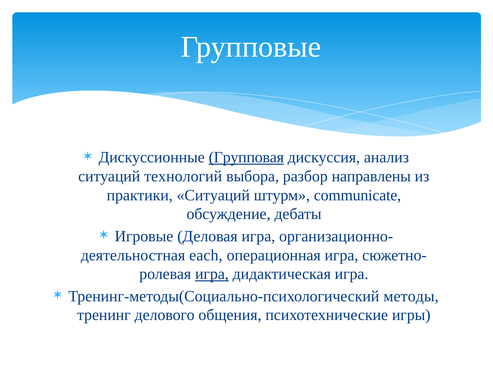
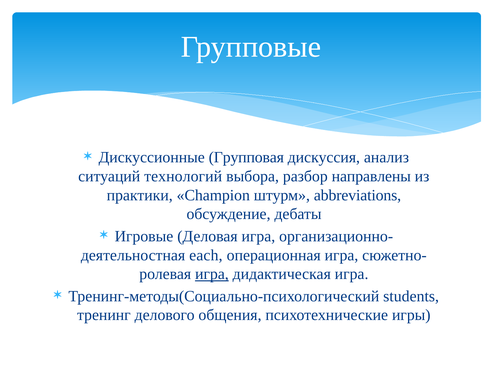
Групповая underline: present -> none (246, 157)
практики Ситуаций: Ситуаций -> Champion (213, 195)
communicate: communicate -> abbreviations (358, 195)
методы: методы -> students (411, 296)
